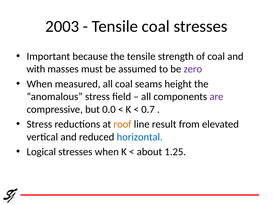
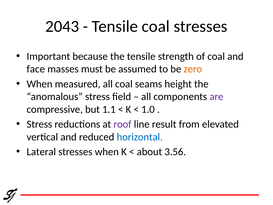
2003: 2003 -> 2043 (62, 26)
with: with -> face (36, 69)
zero colour: purple -> orange (193, 69)
0.0: 0.0 -> 1.1 (109, 109)
0.7: 0.7 -> 1.0 (148, 109)
roof colour: orange -> purple (122, 124)
Logical: Logical -> Lateral (41, 152)
1.25: 1.25 -> 3.56 (175, 152)
